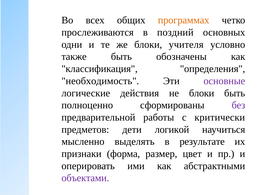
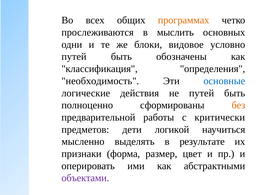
поздний: поздний -> мыслить (175, 32)
учителя: учителя -> видовое (186, 45)
также: также -> путей (74, 57)
основные colour: purple -> blue (224, 81)
не блоки: блоки -> путей (202, 93)
без colour: purple -> orange (238, 105)
